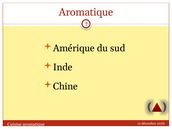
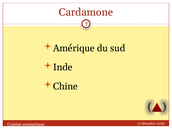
Aromatique: Aromatique -> Cardamone (86, 12)
